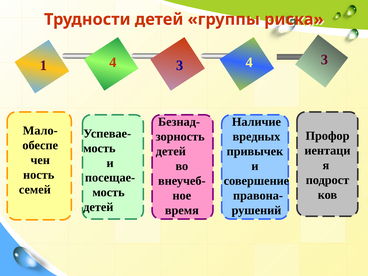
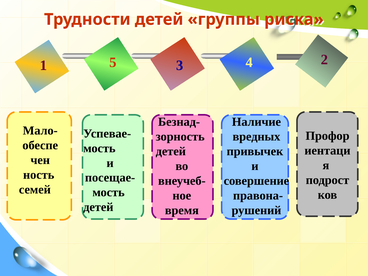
1 4: 4 -> 5 (113, 62)
3 4 3: 3 -> 2 (325, 60)
